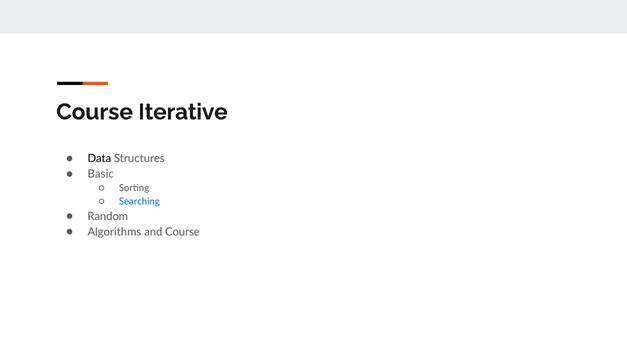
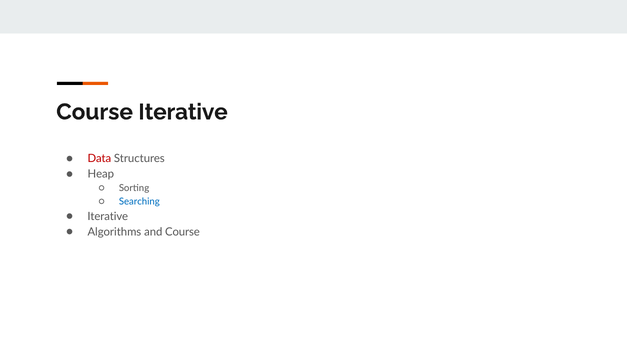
Data colour: black -> red (99, 158)
Basic: Basic -> Heap (101, 174)
Random: Random -> Iterative (108, 216)
